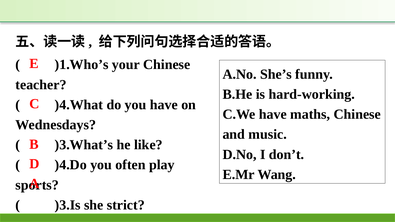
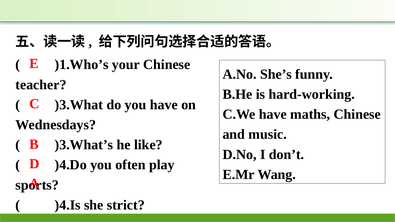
)4.What: )4.What -> )3.What (79, 105)
)3.Is: )3.Is -> )4.Is (68, 205)
